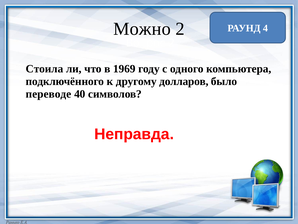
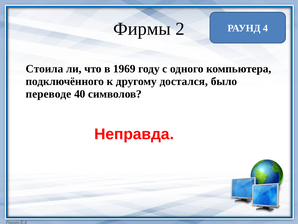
Можно: Можно -> Фирмы (142, 29)
долларов: долларов -> достался (184, 81)
